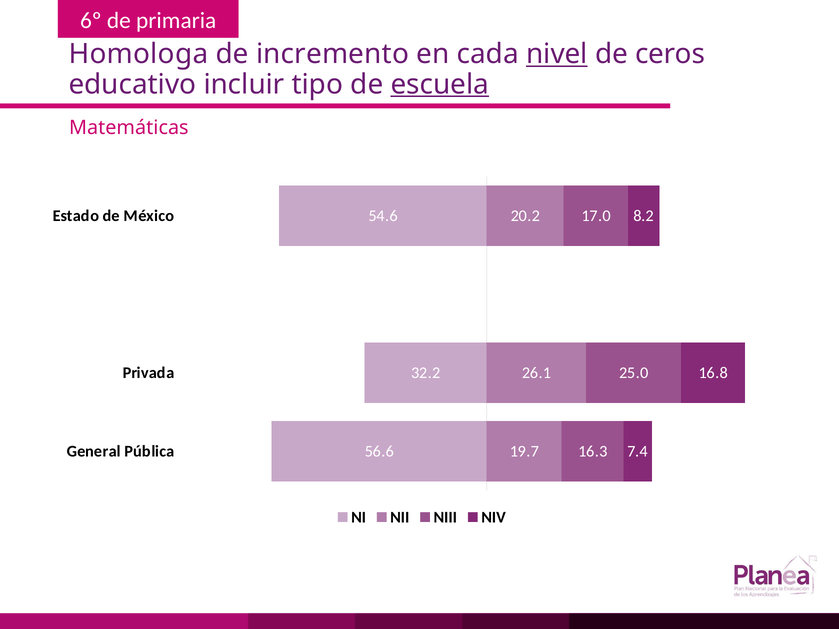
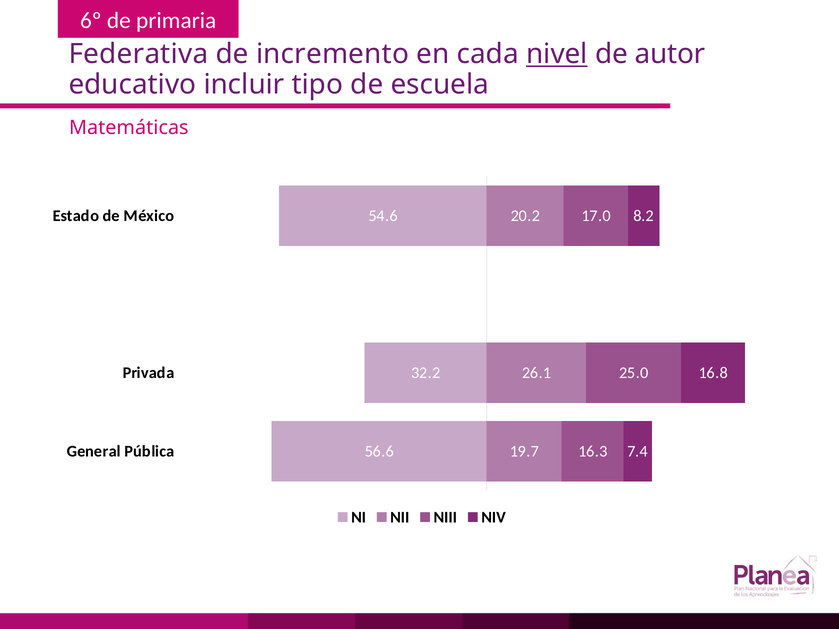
Homologa: Homologa -> Federativa (138, 54)
ceros: ceros -> autor (670, 54)
escuela underline: present -> none (440, 84)
